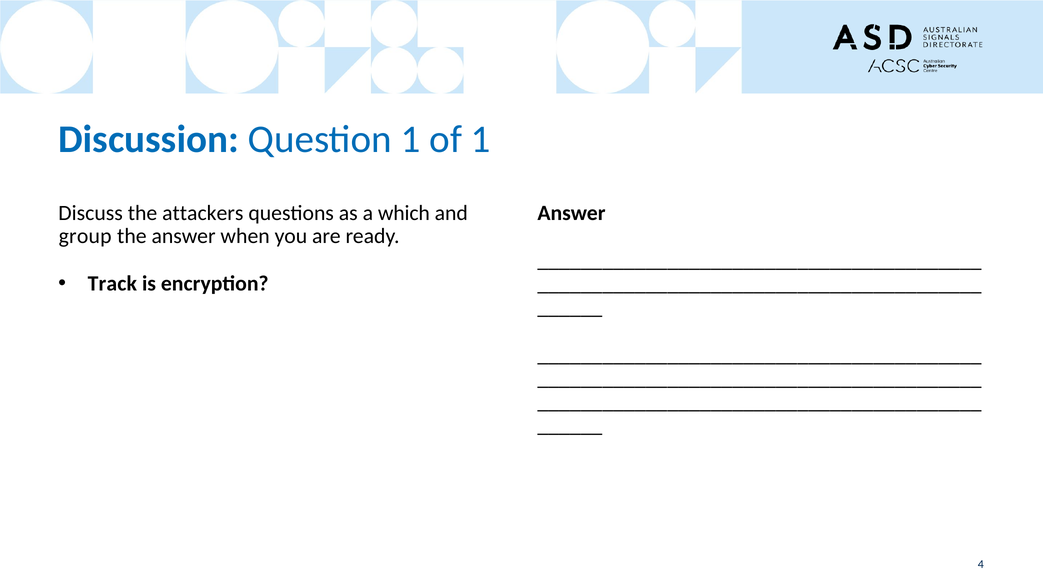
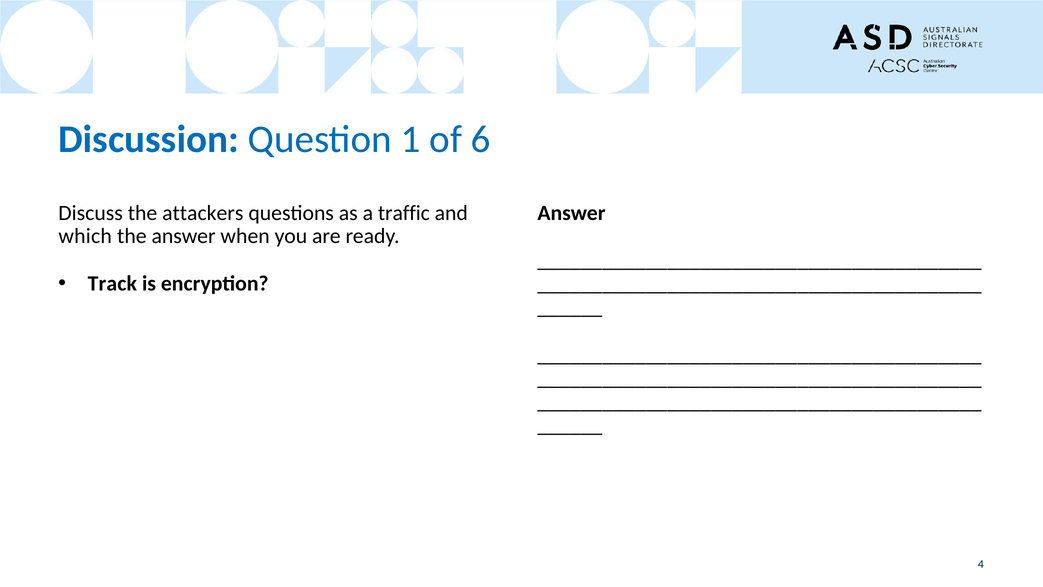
of 1: 1 -> 6 (481, 139)
which: which -> traffic (404, 213)
group: group -> which (85, 236)
